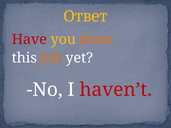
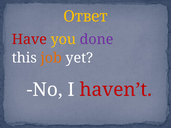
done colour: orange -> purple (97, 40)
